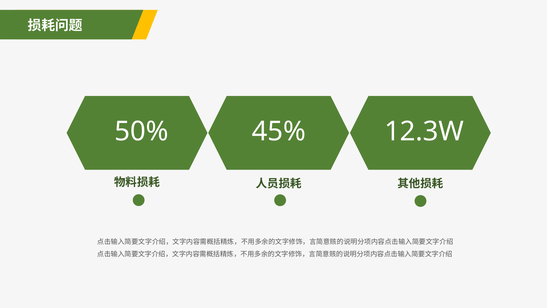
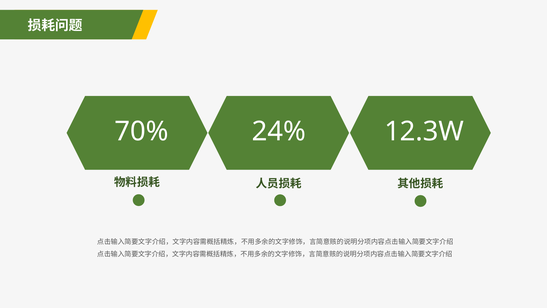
50%: 50% -> 70% (142, 131)
45%: 45% -> 24% (279, 131)
